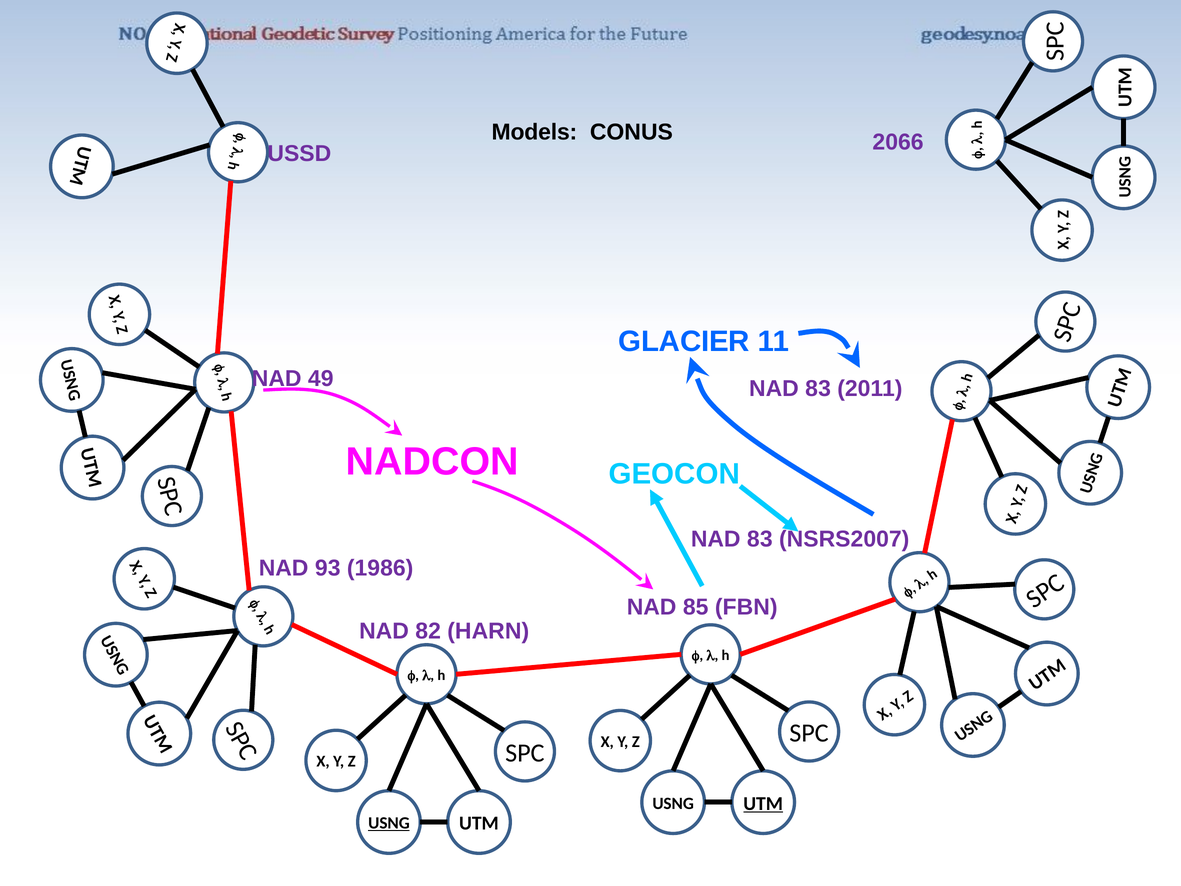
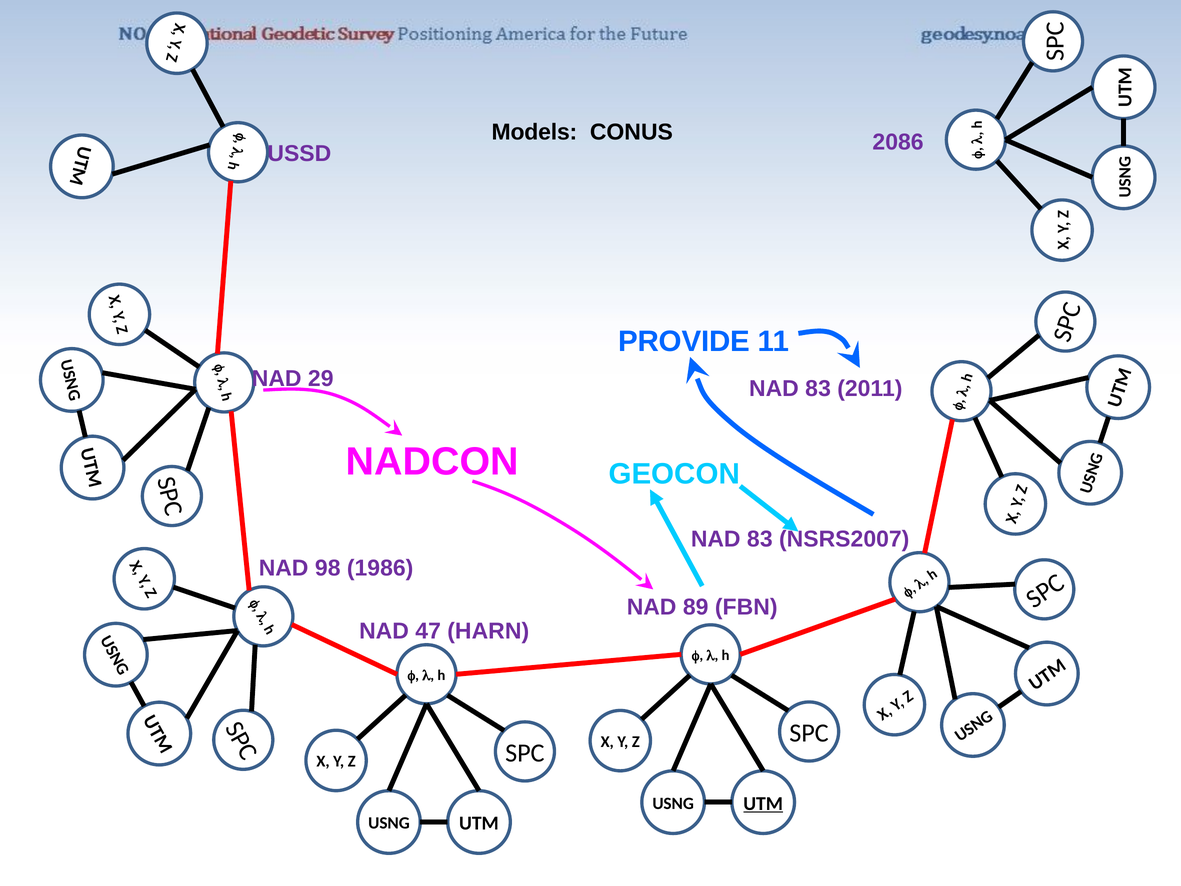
2066: 2066 -> 2086 (898, 142)
GLACIER: GLACIER -> PROVIDE (684, 341)
49: 49 -> 29 (321, 378)
93: 93 -> 98 (328, 568)
85: 85 -> 89 (696, 607)
82: 82 -> 47 (428, 631)
USNG underline: present -> none (389, 823)
